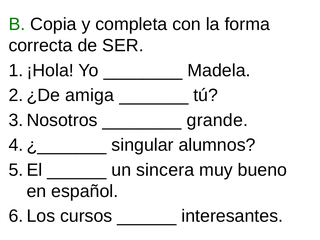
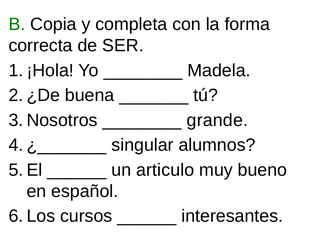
amiga: amiga -> buena (90, 95)
sincera: sincera -> articulo (165, 170)
